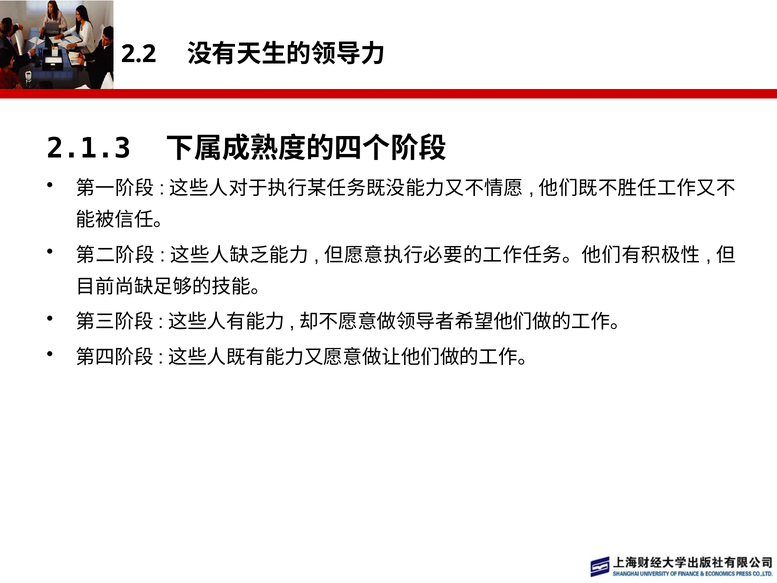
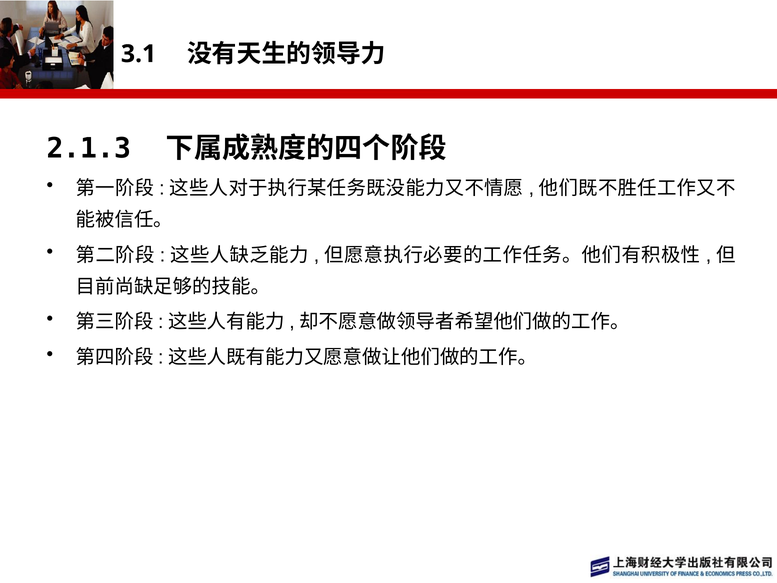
2.2: 2.2 -> 3.1 (139, 54)
